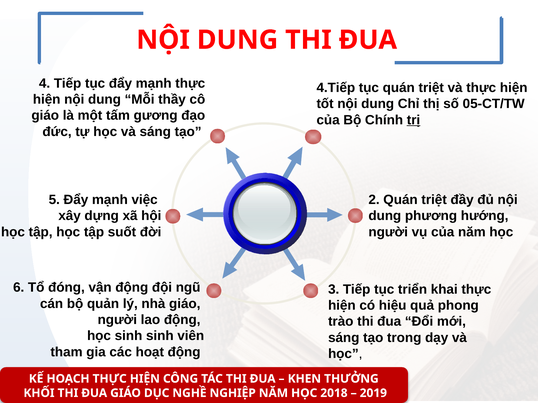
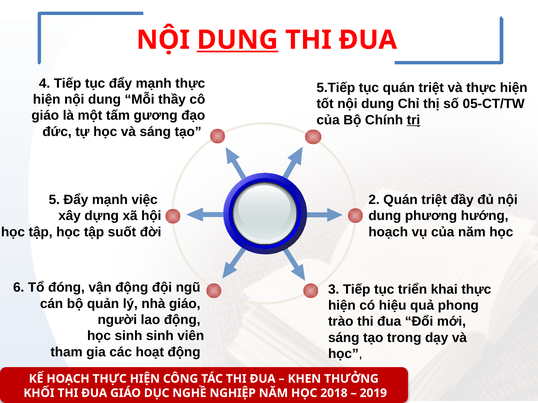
DUNG underline: none -> present (238, 40)
4.Tiếp: 4.Tiếp -> 5.Tiếp (336, 88)
người: người -> hoạch (388, 232)
